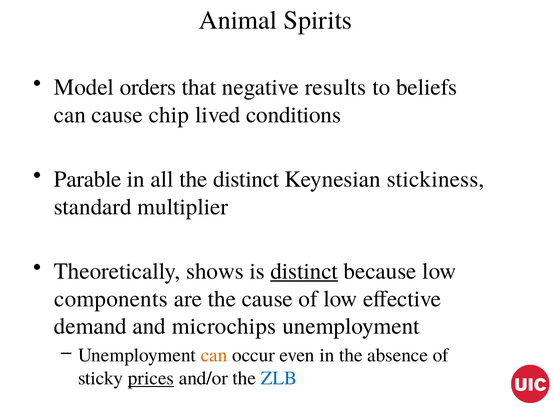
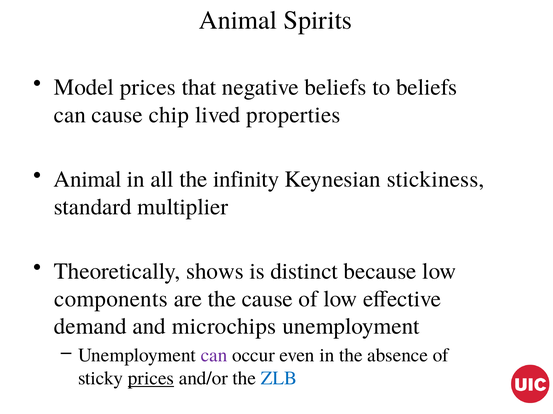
Model orders: orders -> prices (148, 87)
negative results: results -> beliefs (336, 87)
conditions: conditions -> properties (293, 115)
Parable: Parable -> Animal (88, 180)
the distinct: distinct -> infinity (246, 180)
distinct underline: present -> none (304, 272)
can colour: orange -> purple (214, 356)
